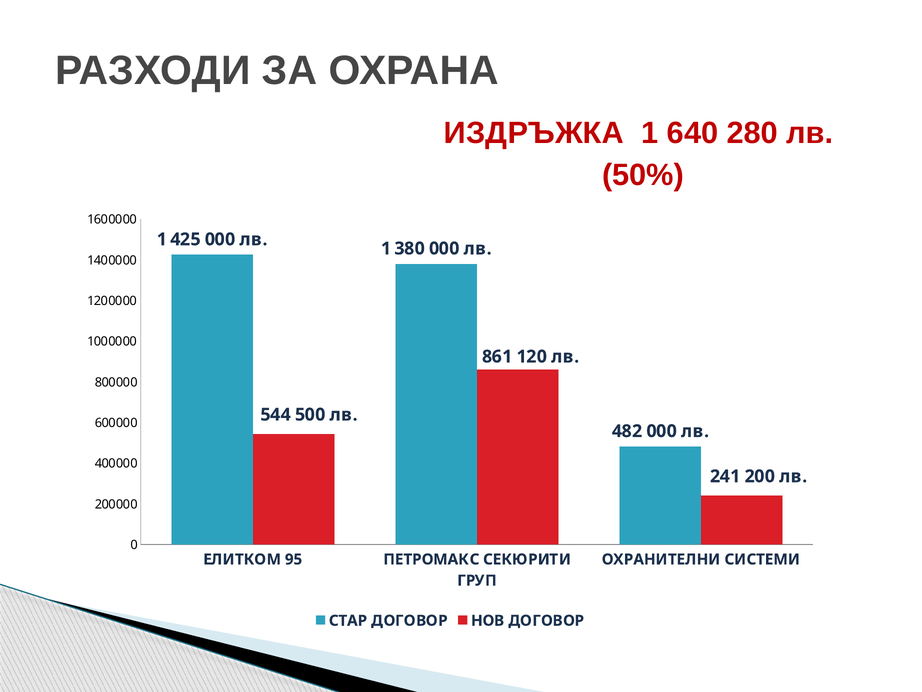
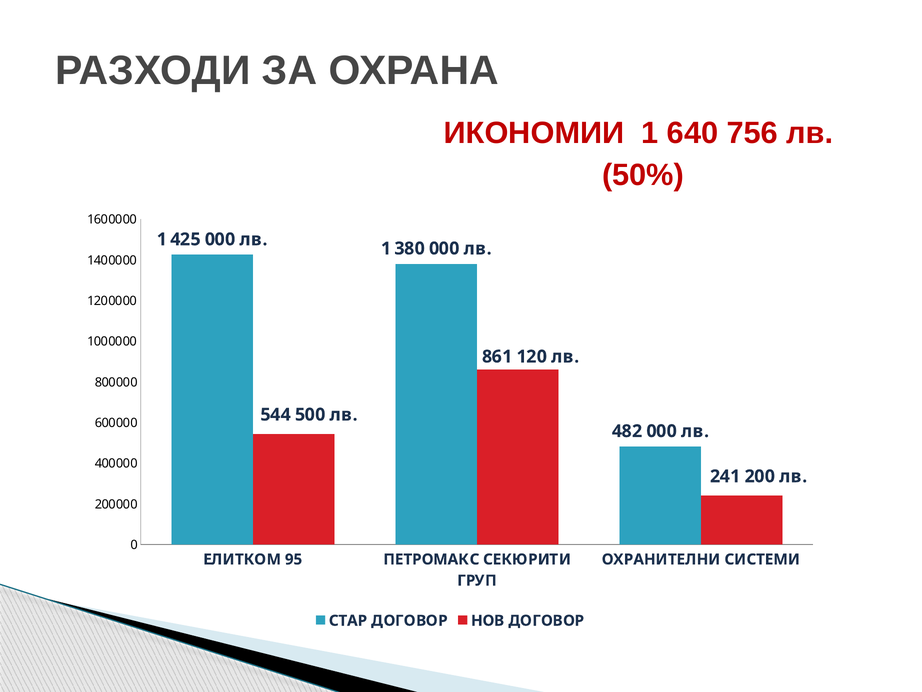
ИЗДРЪЖКА: ИЗДРЪЖКА -> ИКОНОМИИ (534, 133)
280: 280 -> 756 (752, 133)
